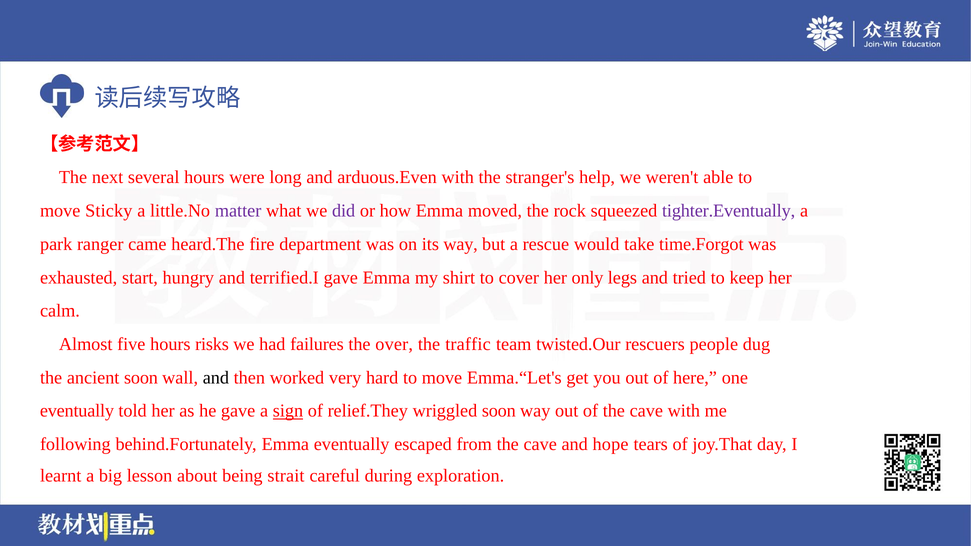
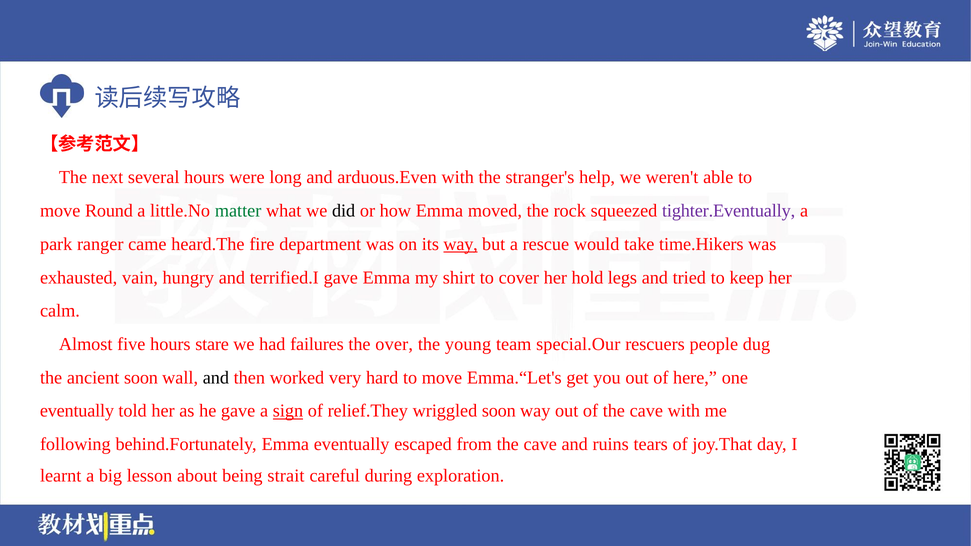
Sticky: Sticky -> Round (109, 211)
matter colour: purple -> green (238, 211)
did colour: purple -> black (344, 211)
way underline: none -> present (461, 244)
time.Forgot: time.Forgot -> time.Hikers (701, 244)
start: start -> vain (140, 278)
only: only -> hold (587, 278)
risks: risks -> stare (212, 344)
traffic: traffic -> young (468, 344)
twisted.Our: twisted.Our -> special.Our (578, 344)
hope: hope -> ruins (611, 444)
